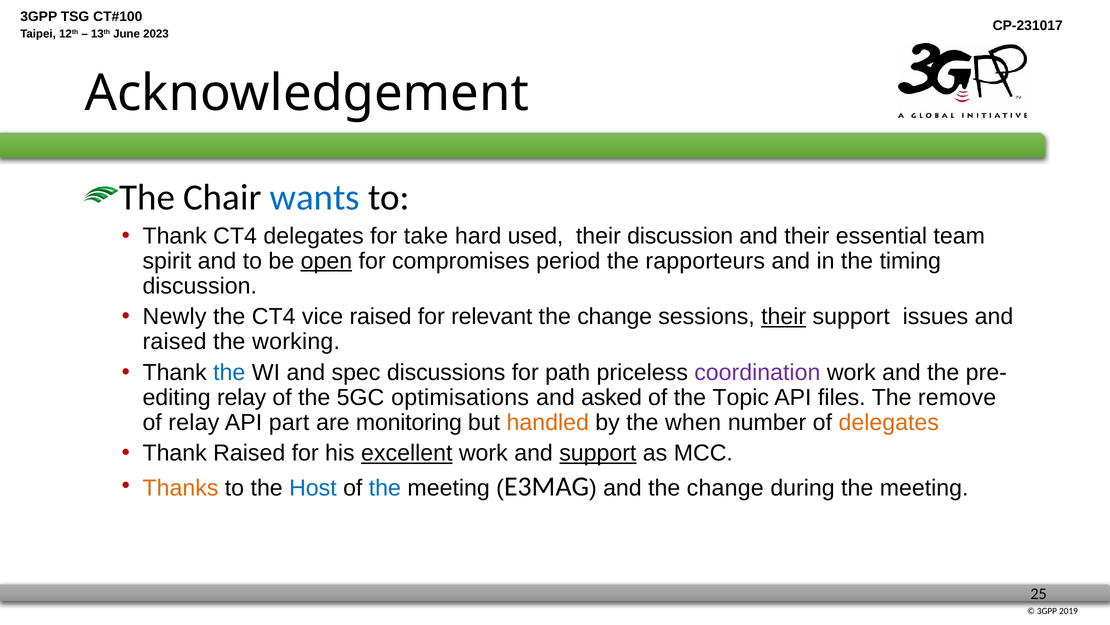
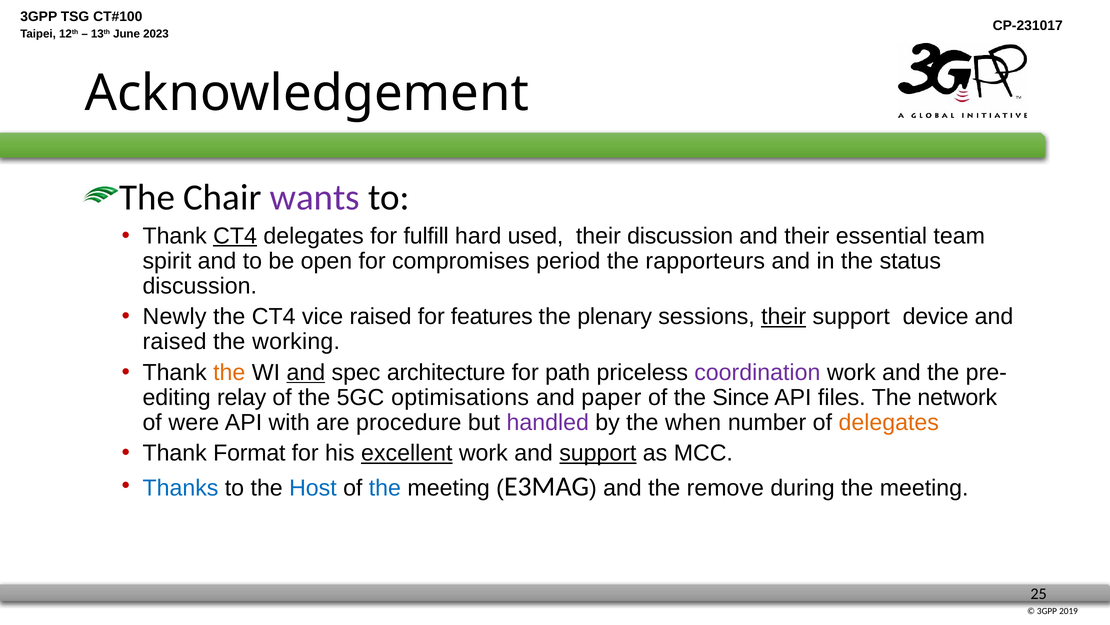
wants colour: blue -> purple (315, 197)
CT4 underline: none -> present (235, 236)
take: take -> fulfill (426, 236)
open underline: present -> none (326, 261)
timing: timing -> status (910, 261)
relevant: relevant -> features (492, 316)
change: change -> plenary (615, 316)
issues: issues -> device (936, 316)
the colour: blue -> orange (229, 372)
and underline: none -> present (306, 372)
discussions: discussions -> architecture (446, 372)
asked: asked -> paper (611, 397)
Topic: Topic -> Since (741, 397)
remove: remove -> network (957, 397)
of relay: relay -> were (194, 422)
part: part -> with (289, 422)
monitoring: monitoring -> procedure (409, 422)
handled colour: orange -> purple (548, 422)
Thank Raised: Raised -> Format (249, 453)
Thanks colour: orange -> blue (180, 488)
and the change: change -> remove (725, 488)
